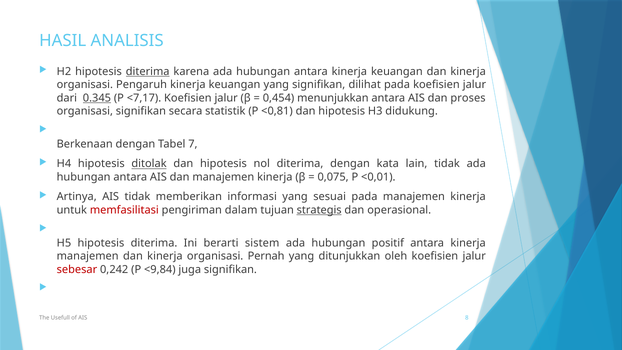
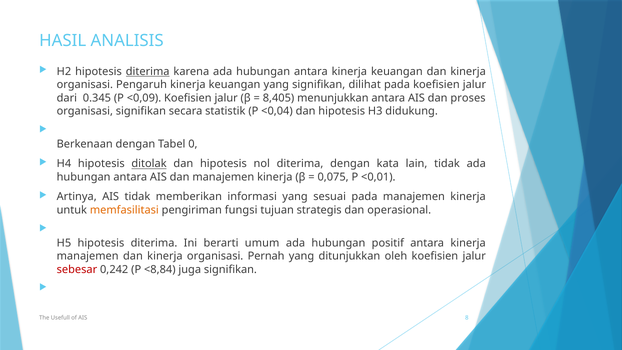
0.345 underline: present -> none (97, 98)
<7,17: <7,17 -> <0,09 (144, 98)
0,454: 0,454 -> 8,405 (279, 98)
<0,81: <0,81 -> <0,04 (277, 111)
7: 7 -> 0 (193, 144)
memfasilitasi colour: red -> orange (124, 210)
dalam: dalam -> fungsi (241, 210)
strategis underline: present -> none (319, 210)
sistem: sistem -> umum (262, 243)
<9,84: <9,84 -> <8,84 (160, 269)
